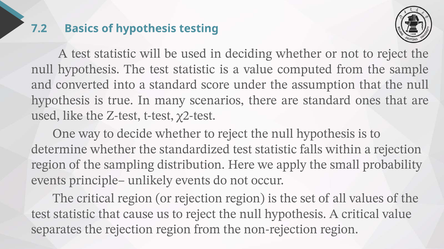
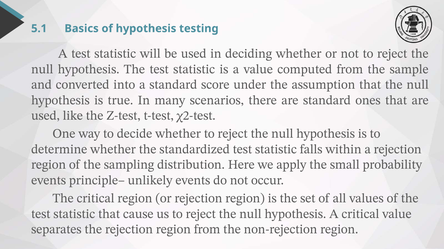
7.2: 7.2 -> 5.1 (39, 29)
